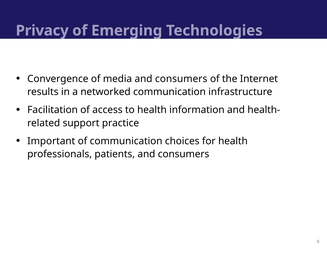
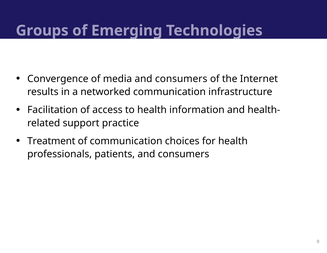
Privacy: Privacy -> Groups (42, 31)
Important: Important -> Treatment (51, 141)
